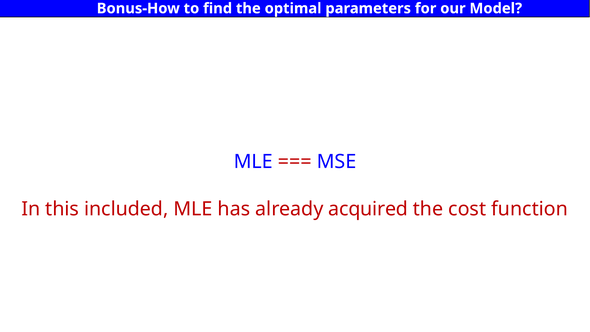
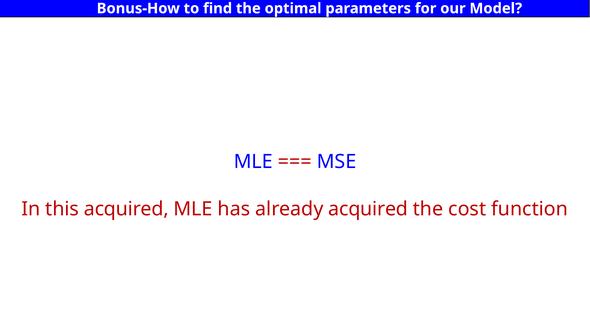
this included: included -> acquired (126, 209)
